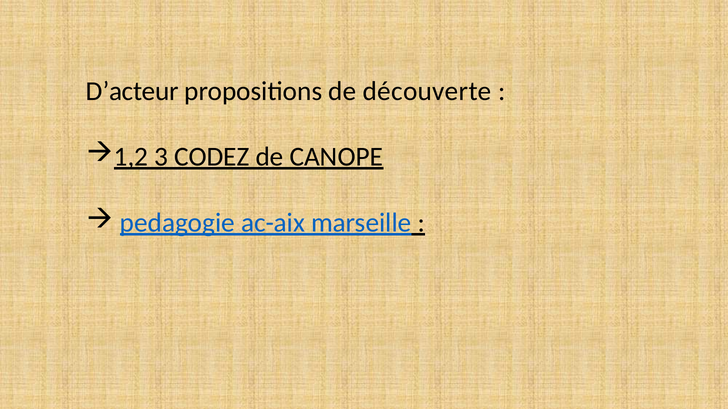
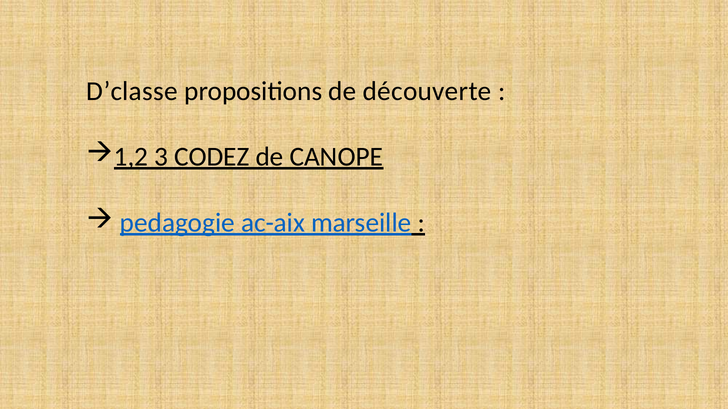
D’acteur: D’acteur -> D’classe (132, 91)
